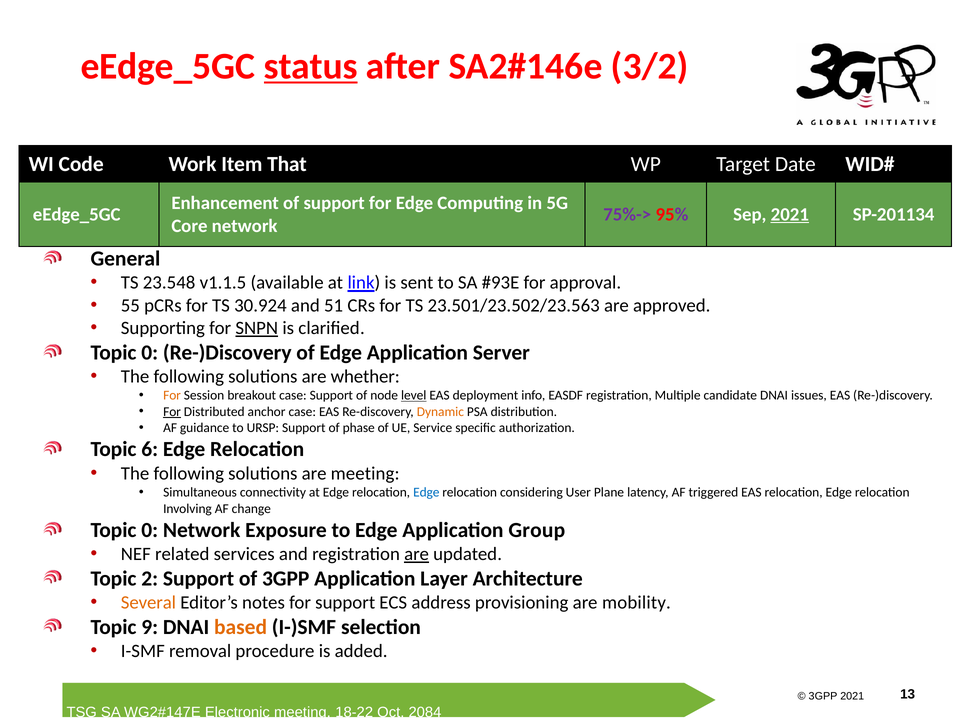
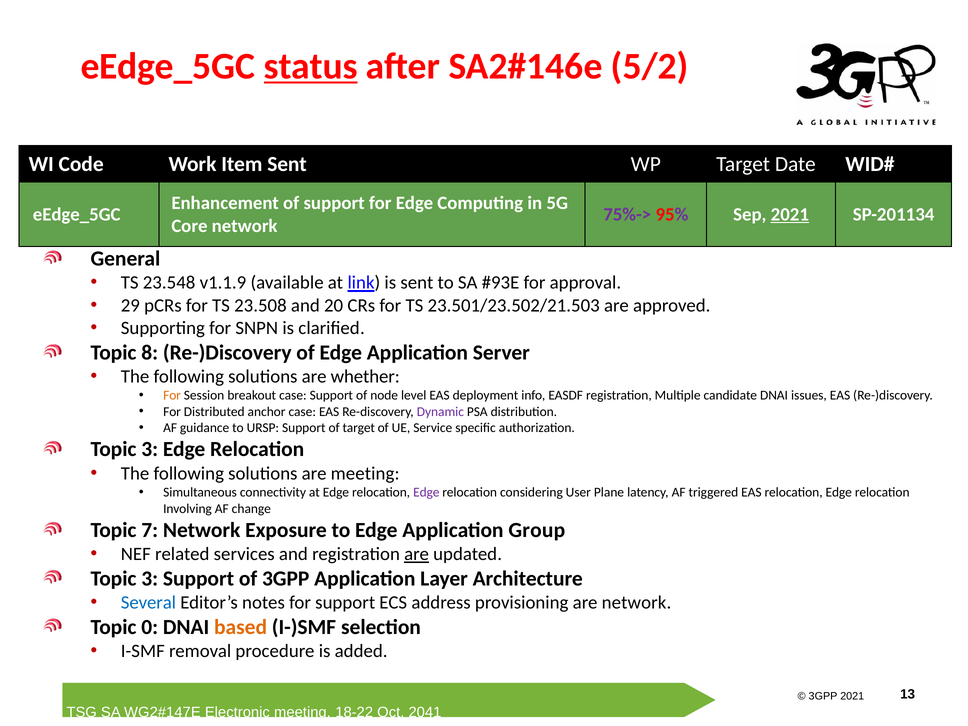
3/2: 3/2 -> 5/2 (650, 66)
Item That: That -> Sent (287, 164)
v1.1.5: v1.1.5 -> v1.1.9 (223, 283)
55: 55 -> 29 (130, 306)
30.924: 30.924 -> 23.508 (260, 306)
51: 51 -> 20 (334, 306)
23.501/23.502/23.563: 23.501/23.502/23.563 -> 23.501/23.502/21.503 (514, 306)
SNPN underline: present -> none (257, 328)
0: 0 -> 8 (150, 353)
level underline: present -> none (414, 396)
For underline: present -> none (172, 412)
Dynamic colour: orange -> purple (440, 412)
of phase: phase -> target (359, 428)
6: 6 -> 3 (150, 449)
Edge colour: blue -> purple (426, 492)
0: 0 -> 7 (150, 530)
2: 2 -> 3 (150, 579)
Several colour: orange -> blue (148, 603)
are mobility: mobility -> network (636, 603)
9: 9 -> 0 (150, 627)
2084: 2084 -> 2041 (425, 713)
